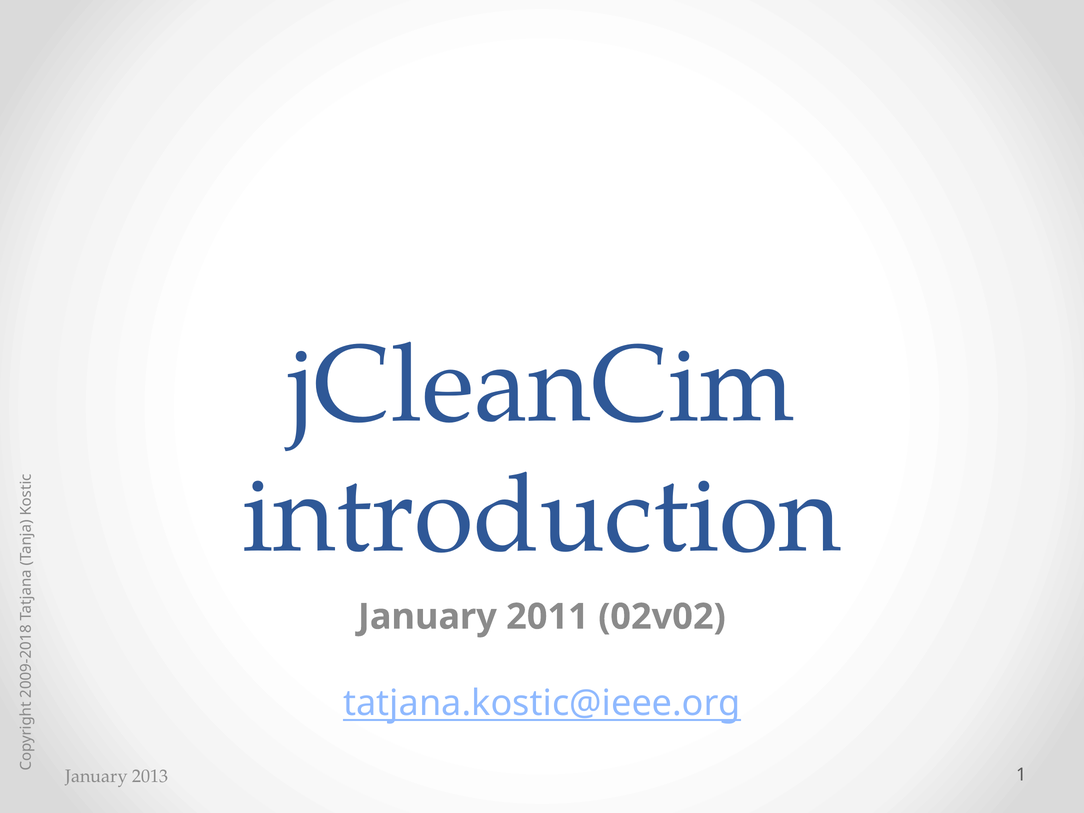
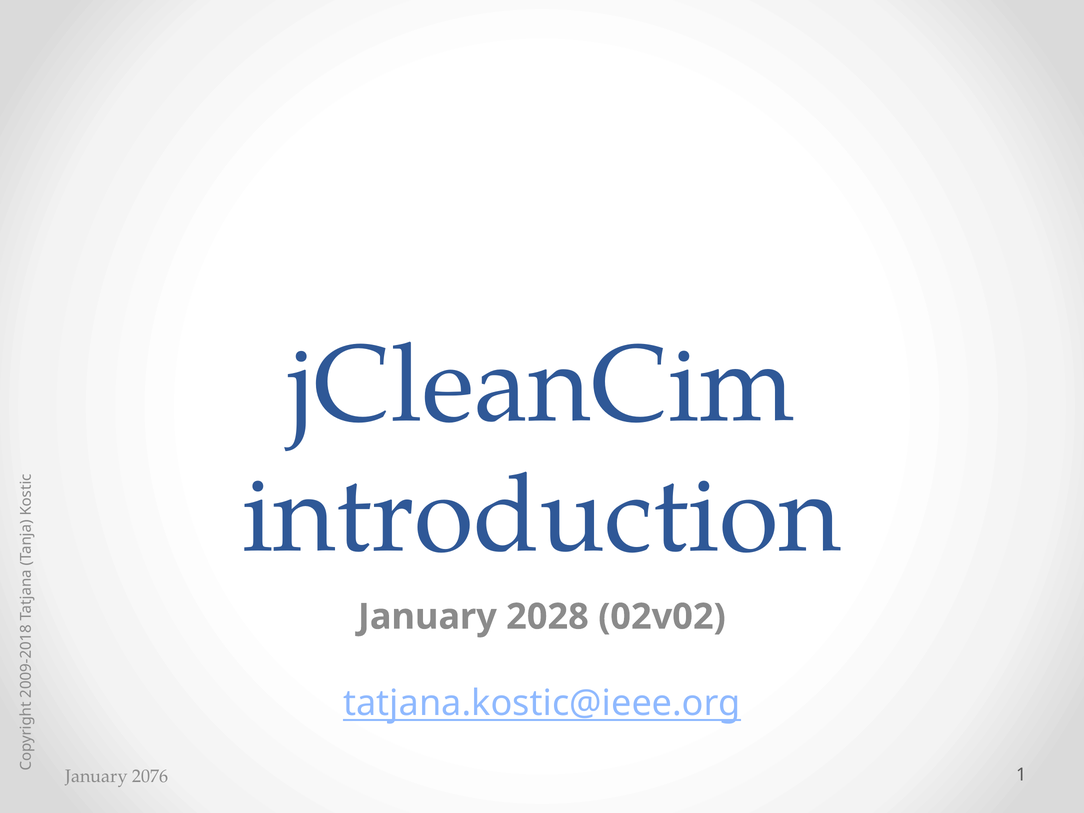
2011: 2011 -> 2028 (547, 617)
2013: 2013 -> 2076 (150, 776)
